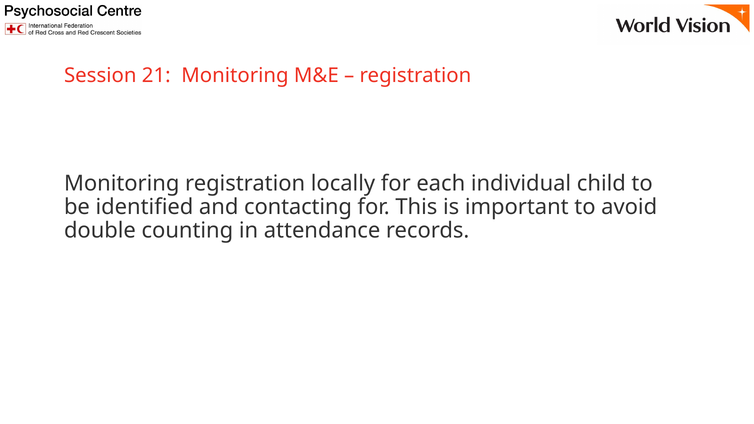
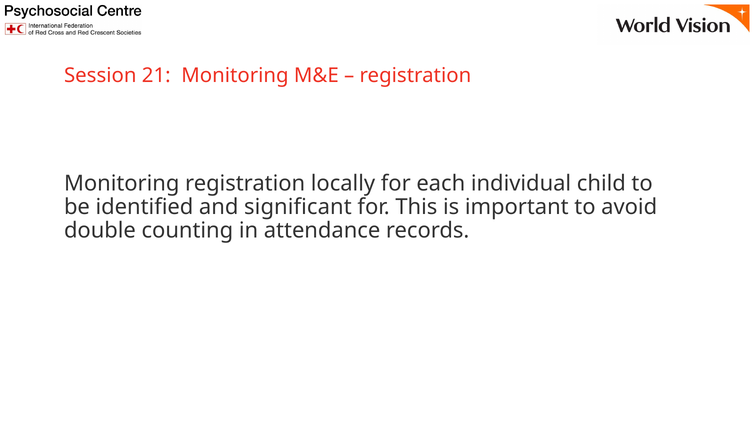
contacting: contacting -> significant (298, 207)
